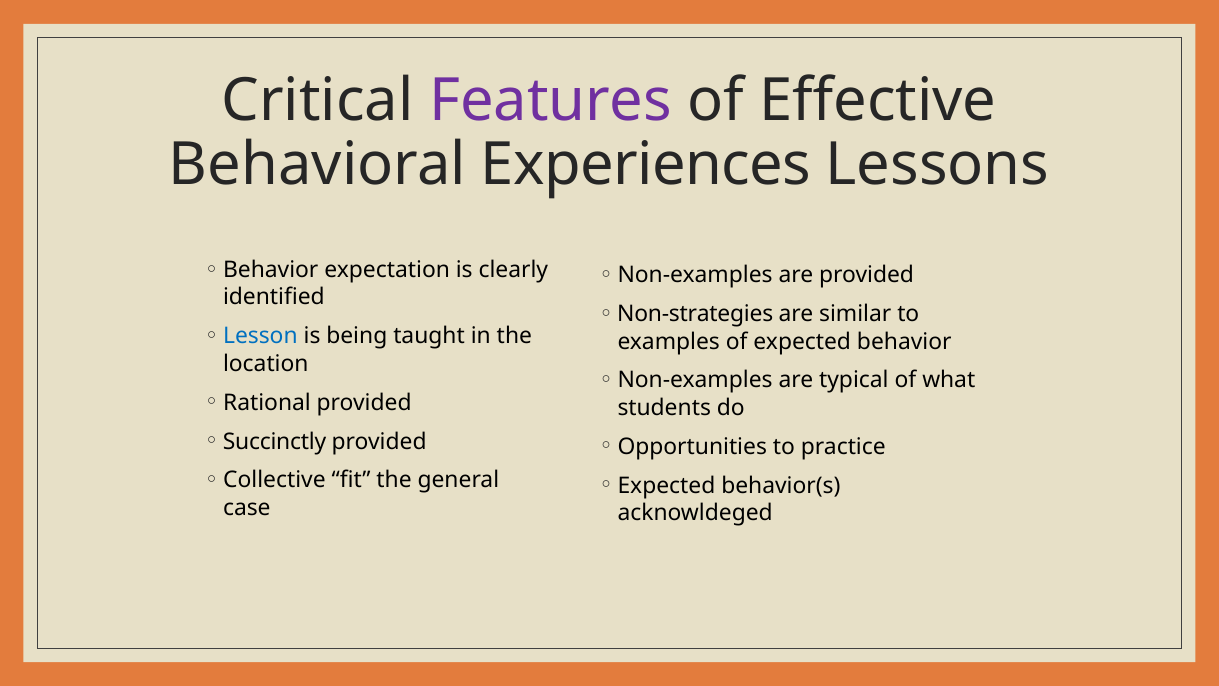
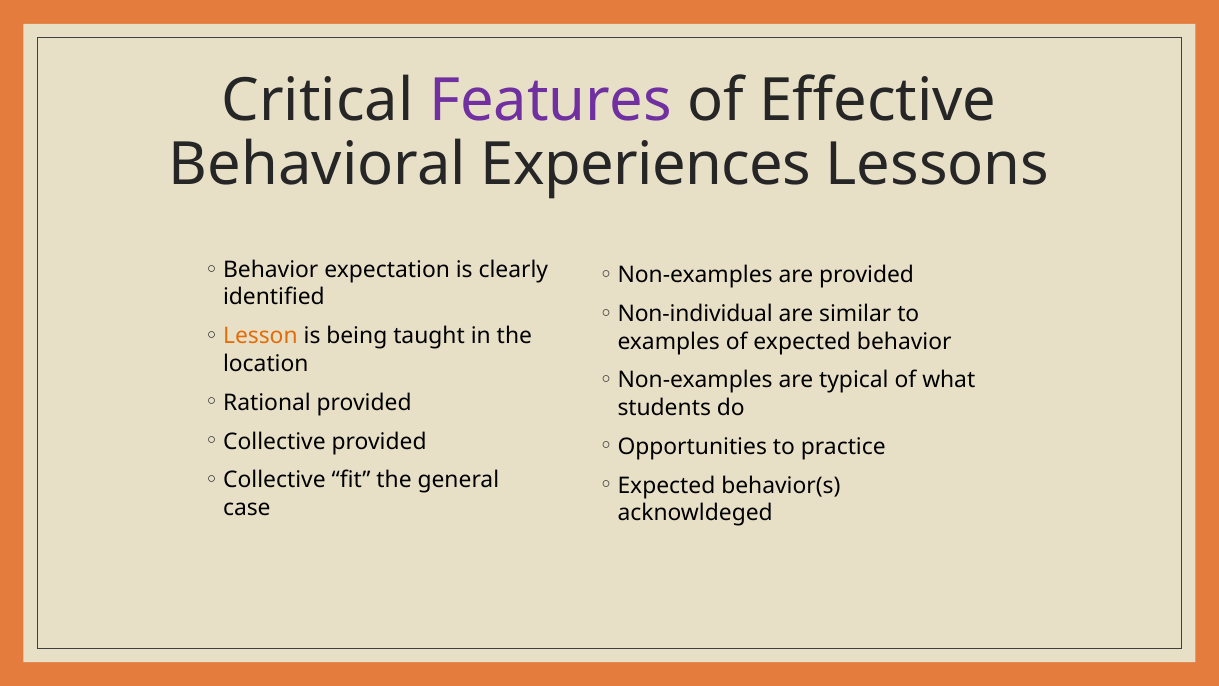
Non-strategies: Non-strategies -> Non-individual (695, 314)
Lesson colour: blue -> orange (260, 336)
Succinctly: Succinctly -> Collective (274, 441)
